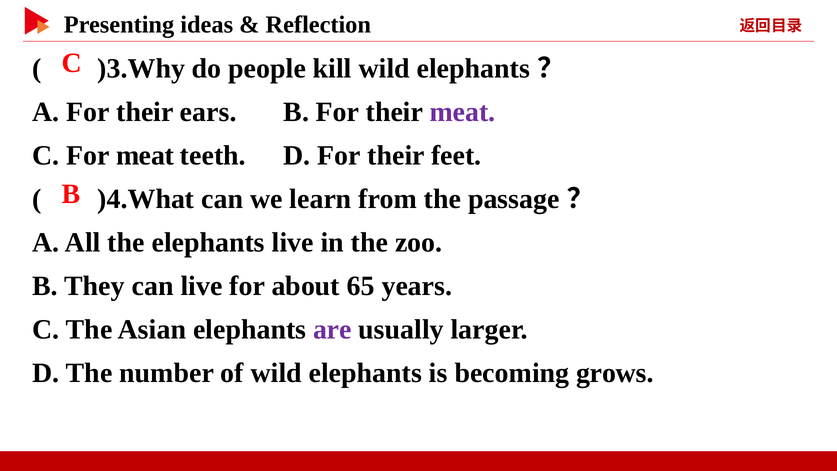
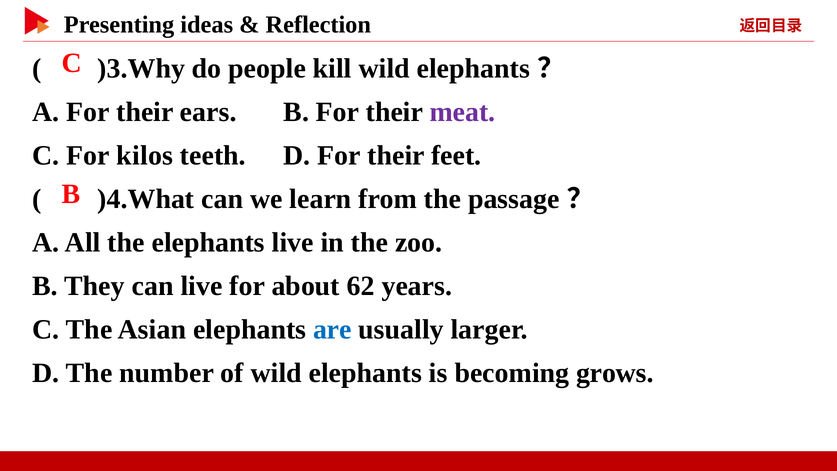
For meat: meat -> kilos (145, 155)
65: 65 -> 62 (361, 286)
are colour: purple -> blue (332, 330)
